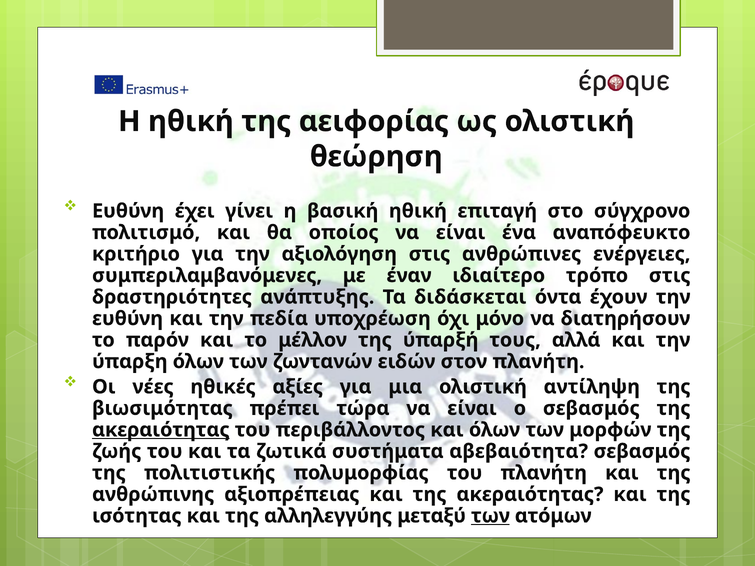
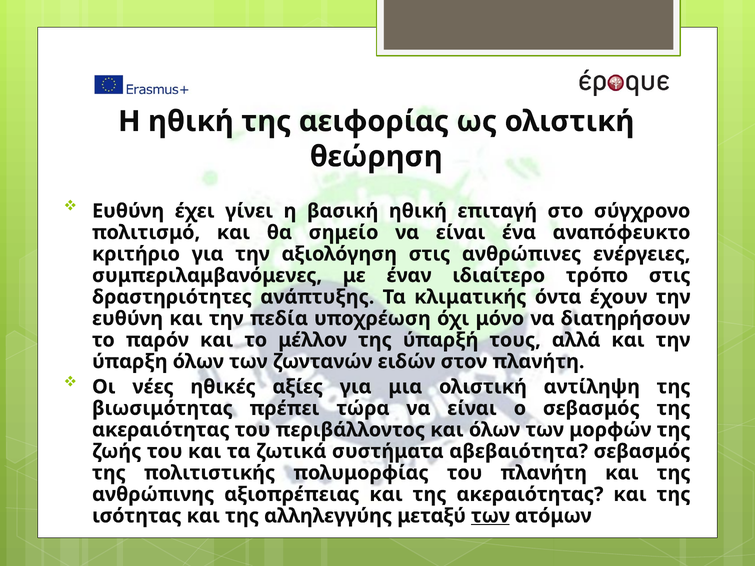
οποίος: οποίος -> σημείο (344, 233)
διδάσκεται: διδάσκεται -> κλιματικής (470, 297)
ακεραιότητας underline: present -> none (161, 430)
